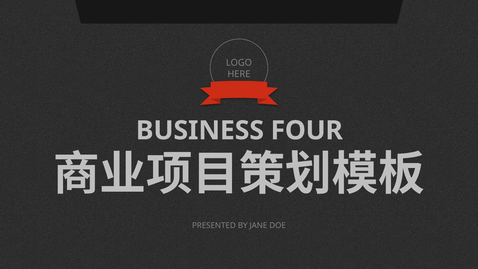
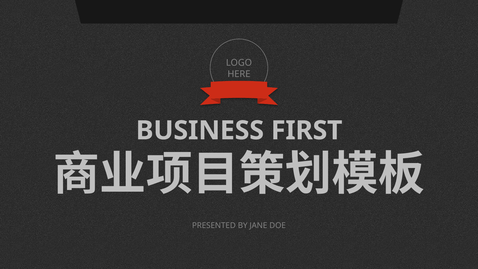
FOUR: FOUR -> FIRST (307, 130)
